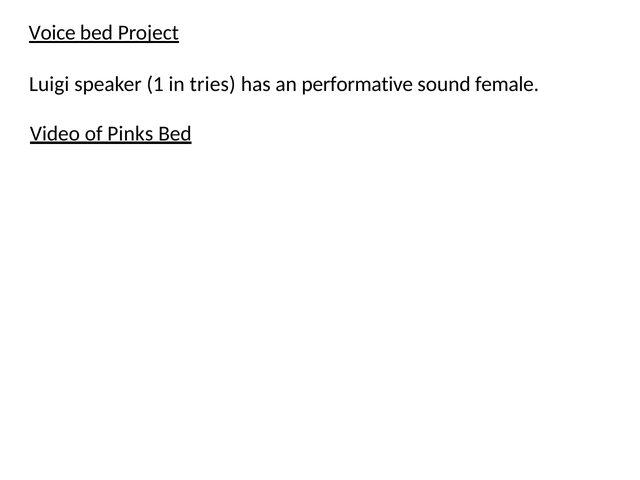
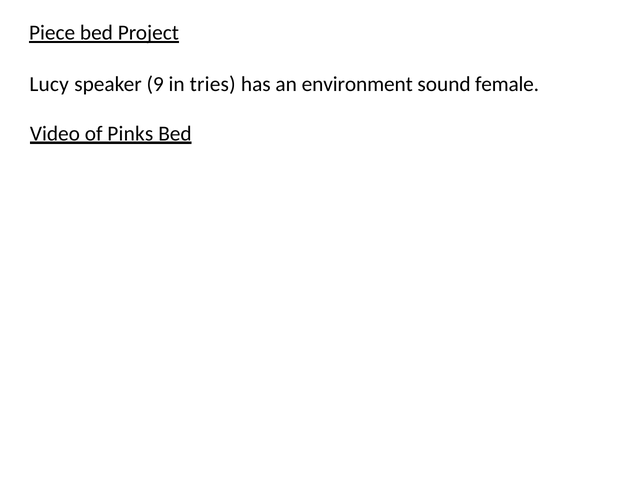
Voice: Voice -> Piece (52, 33)
Luigi: Luigi -> Lucy (49, 84)
1: 1 -> 9 (155, 84)
performative: performative -> environment (357, 84)
